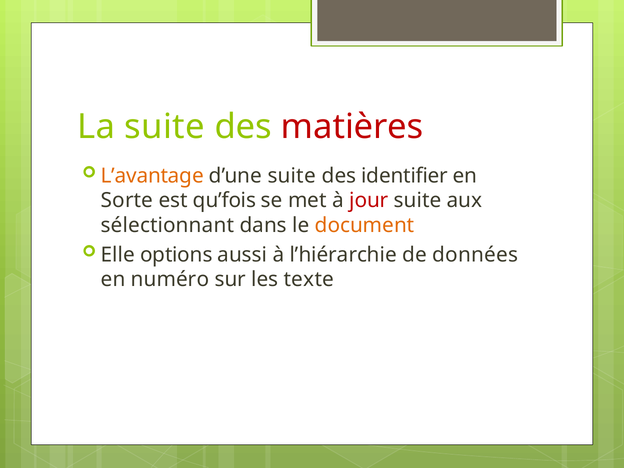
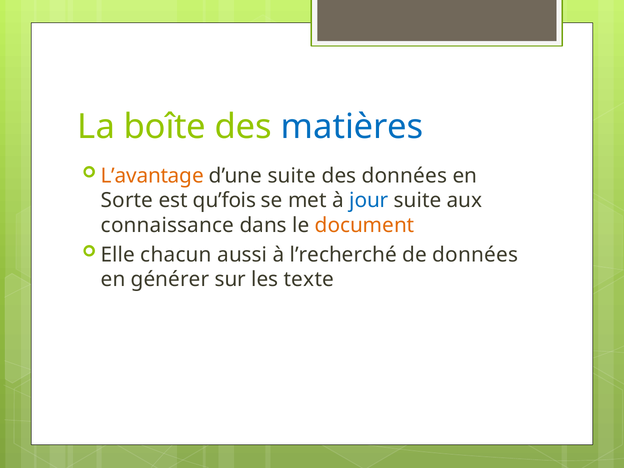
La suite: suite -> boîte (165, 127)
matières colour: red -> blue (352, 127)
des identifier: identifier -> données (404, 176)
jour colour: red -> blue (369, 201)
sélectionnant: sélectionnant -> connaissance (167, 226)
options: options -> chacun (176, 255)
l’hiérarchie: l’hiérarchie -> l’recherché (343, 255)
numéro: numéro -> générer (170, 280)
